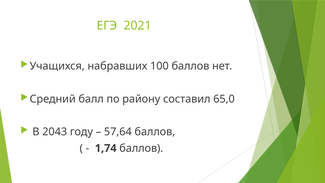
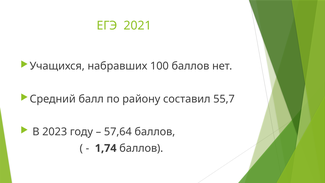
65,0: 65,0 -> 55,7 (224, 99)
2043: 2043 -> 2023 (55, 132)
